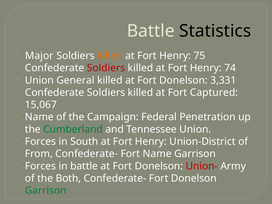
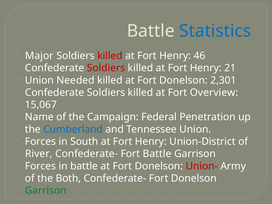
Statistics colour: black -> blue (215, 31)
killed colour: orange -> red (110, 56)
75: 75 -> 46 (200, 56)
74: 74 -> 21 (230, 68)
General: General -> Needed (75, 80)
3,331: 3,331 -> 2,301 (223, 80)
Captured: Captured -> Overview (214, 93)
Cumberland colour: green -> blue (73, 129)
From: From -> River (39, 154)
Fort Name: Name -> Battle (157, 154)
